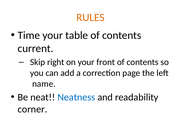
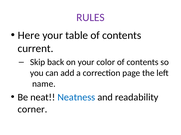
RULES colour: orange -> purple (90, 18)
Time: Time -> Here (29, 35)
right: right -> back (56, 63)
front: front -> color (106, 63)
